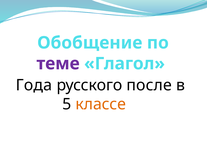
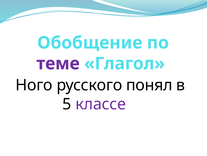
Года: Года -> Ного (34, 85)
после: после -> понял (149, 85)
классе colour: orange -> purple (101, 104)
